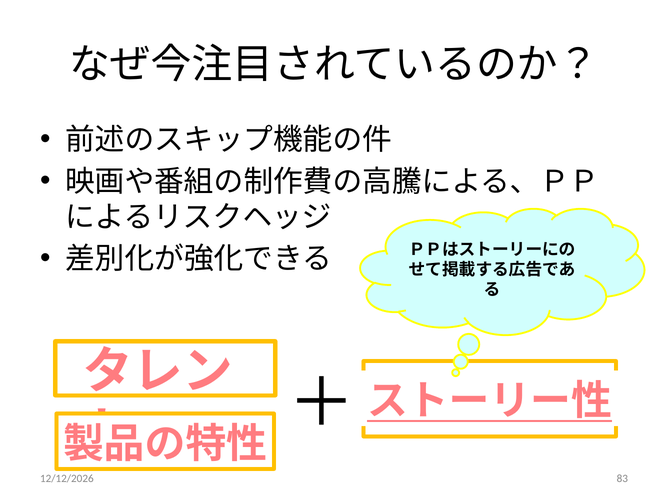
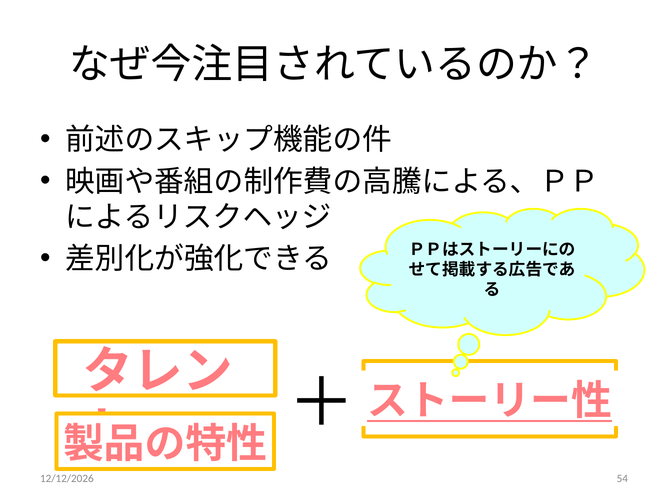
83: 83 -> 54 (622, 478)
